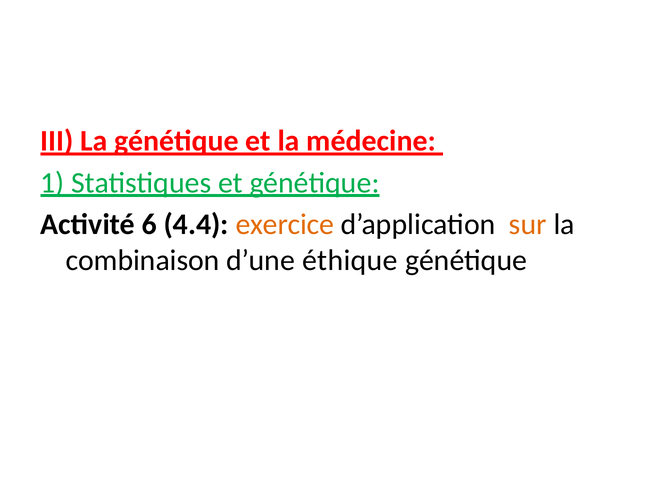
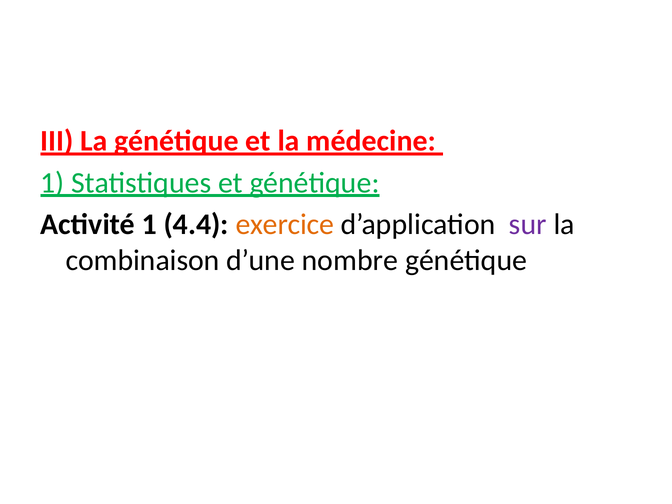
Activité 6: 6 -> 1 (149, 225)
sur colour: orange -> purple (528, 225)
éthique: éthique -> nombre (350, 260)
